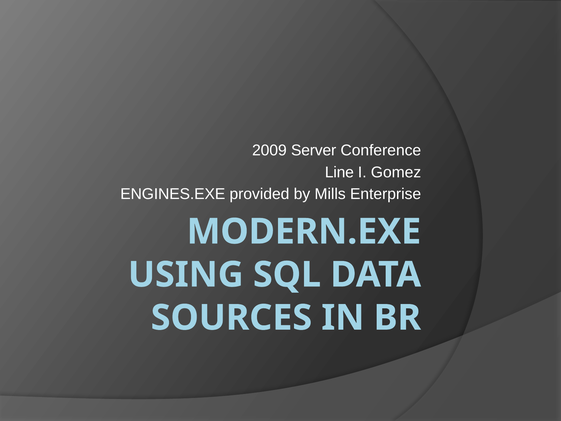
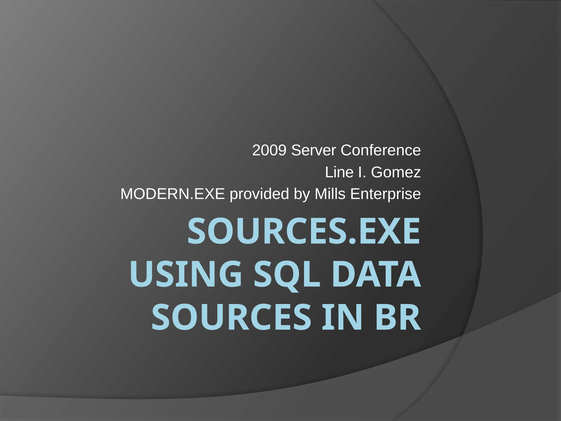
ENGINES.EXE: ENGINES.EXE -> MODERN.EXE (173, 194)
MODERN.EXE: MODERN.EXE -> SOURCES.EXE (304, 232)
